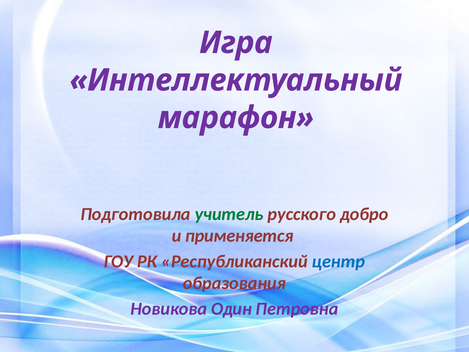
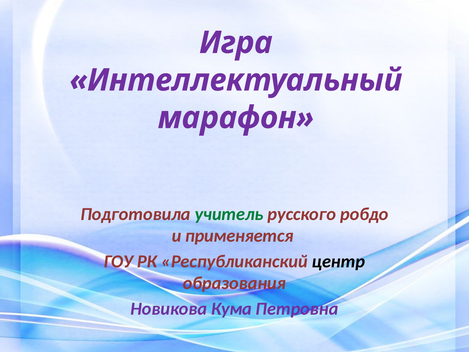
добро: добро -> робдо (364, 214)
центр colour: blue -> black (338, 261)
Один: Один -> Кума (231, 309)
